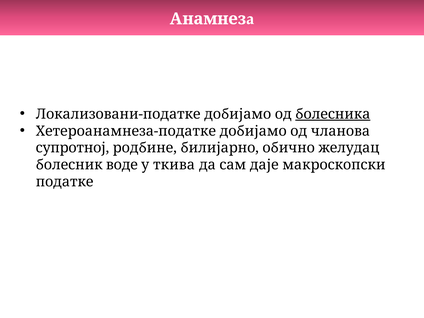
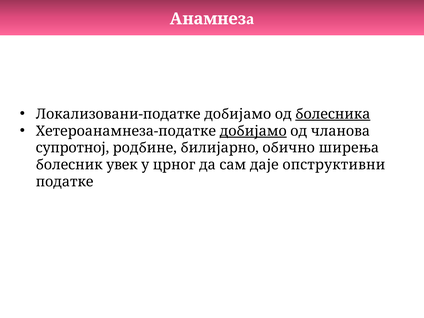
добијамо underline: none -> present (253, 131)
желудац: желудац -> ширења (349, 148)
воде: воде -> увек (122, 165)
ткива: ткива -> црног (174, 165)
макроскопски: макроскопски -> опструктивни (334, 165)
